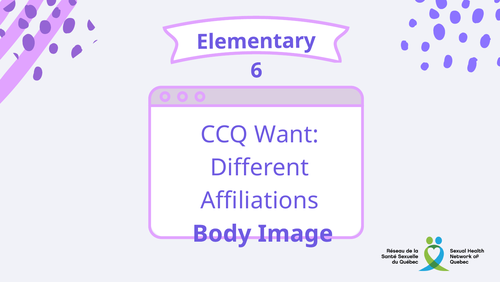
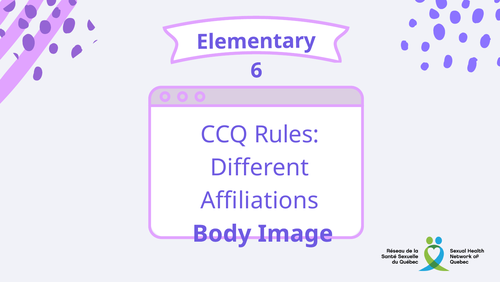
Want: Want -> Rules (287, 134)
